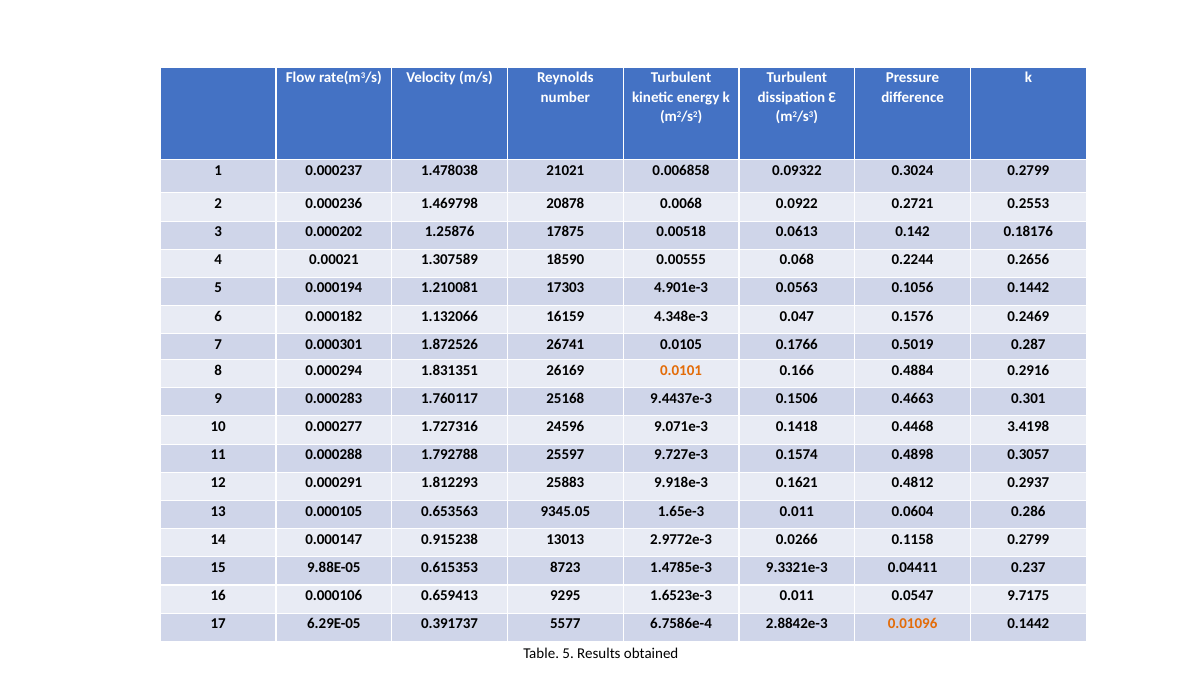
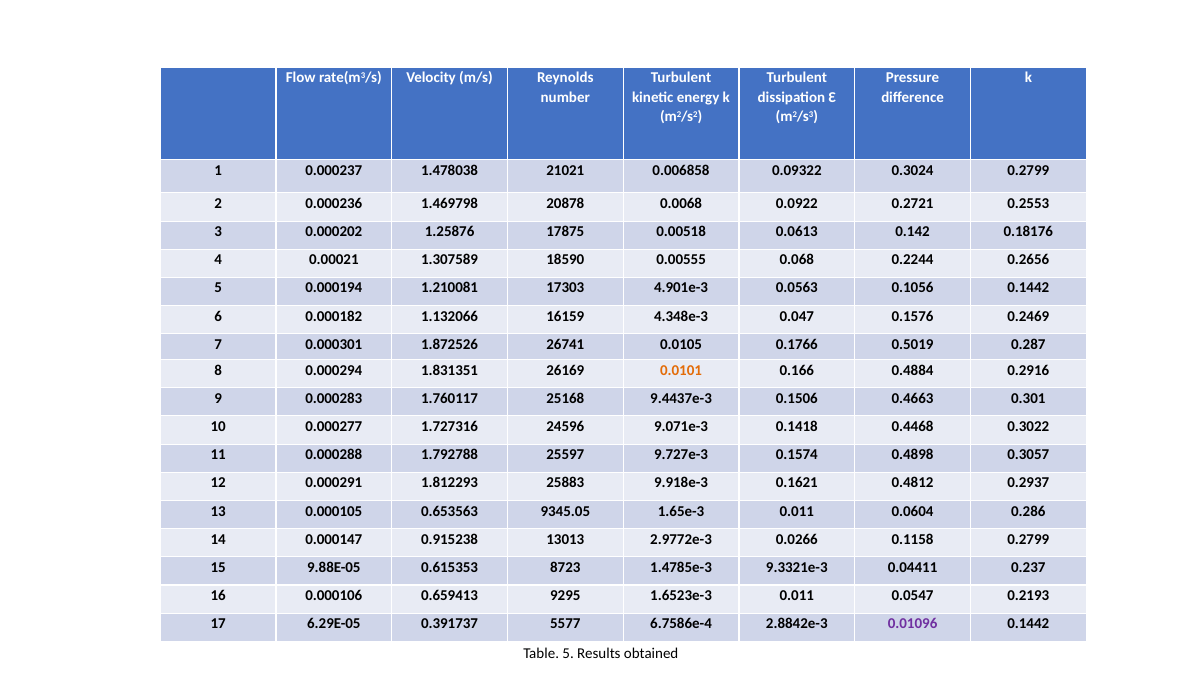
3.4198: 3.4198 -> 0.3022 (1028, 427)
9.7175: 9.7175 -> 0.2193 (1028, 596)
0.01096 colour: orange -> purple (913, 624)
